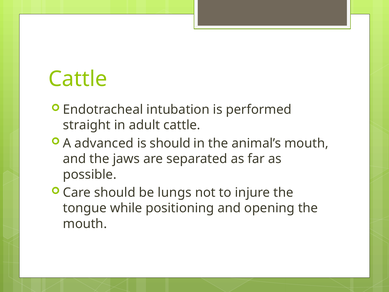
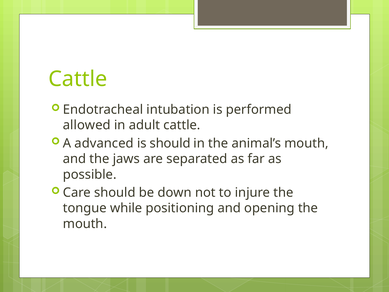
straight: straight -> allowed (87, 125)
lungs: lungs -> down (175, 192)
